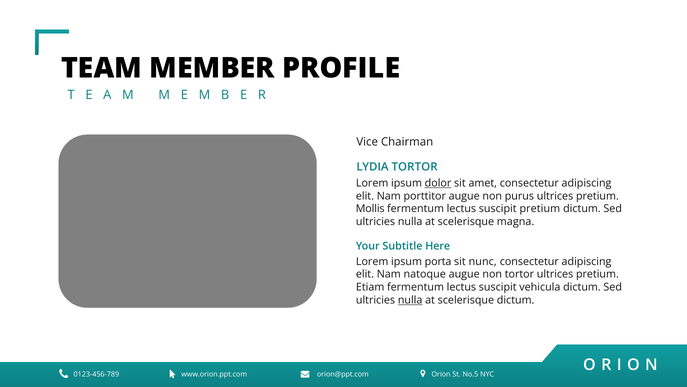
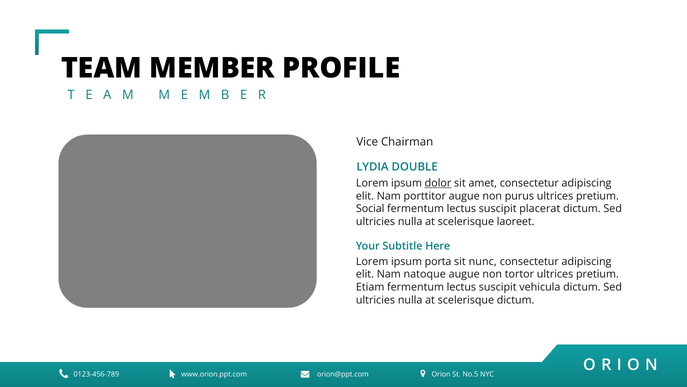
LYDIA TORTOR: TORTOR -> DOUBLE (415, 167)
Mollis: Mollis -> Social (370, 209)
suscipit pretium: pretium -> placerat (540, 209)
magna: magna -> laoreet (516, 221)
nulla underline: present -> none (410, 300)
